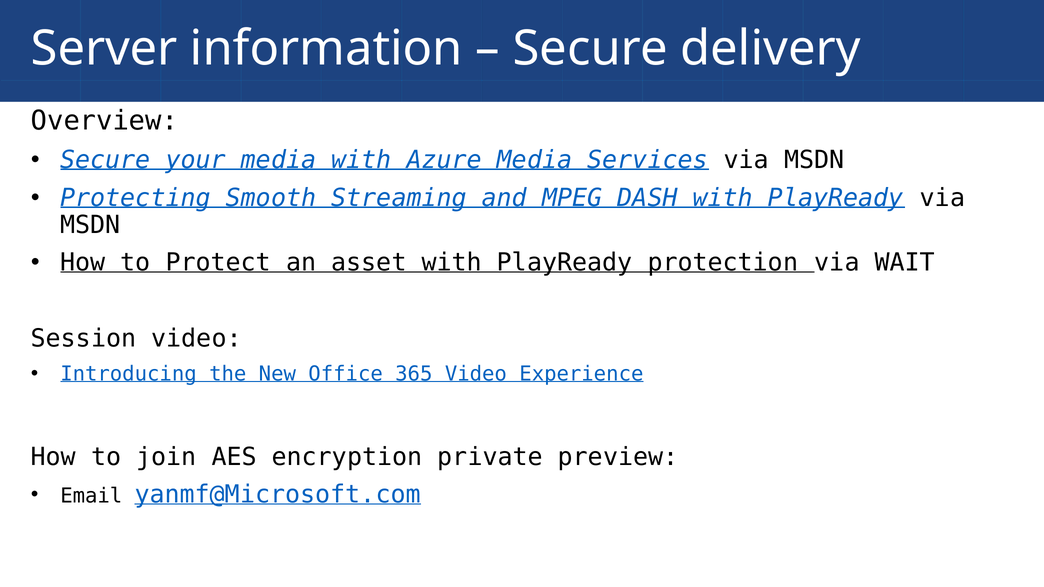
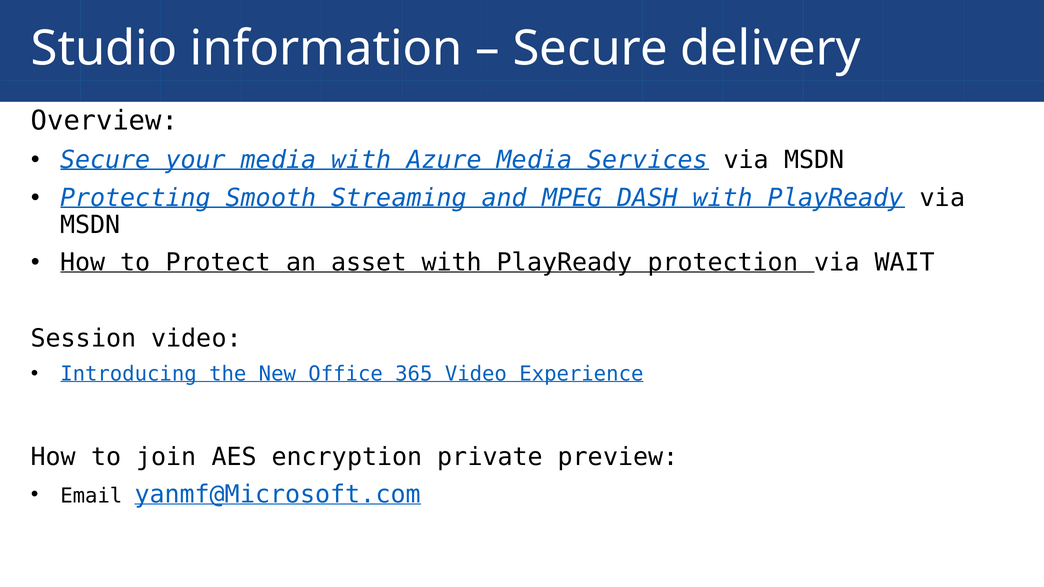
Server: Server -> Studio (104, 49)
